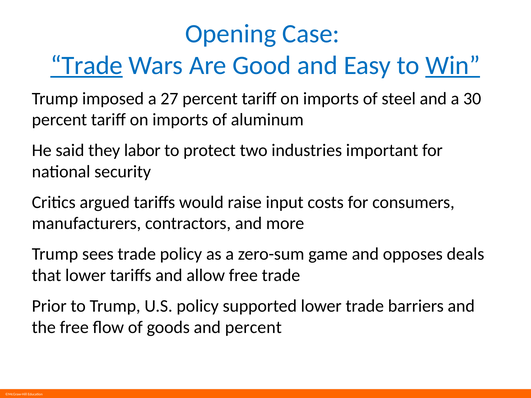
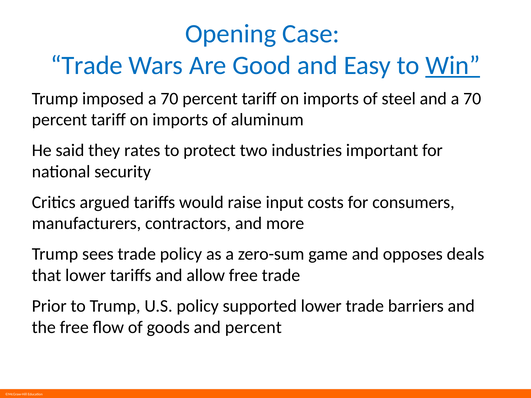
Trade underline: present -> none (87, 66)
imposed a 27: 27 -> 70 (169, 99)
and a 30: 30 -> 70 (472, 99)
labor: labor -> rates (142, 150)
